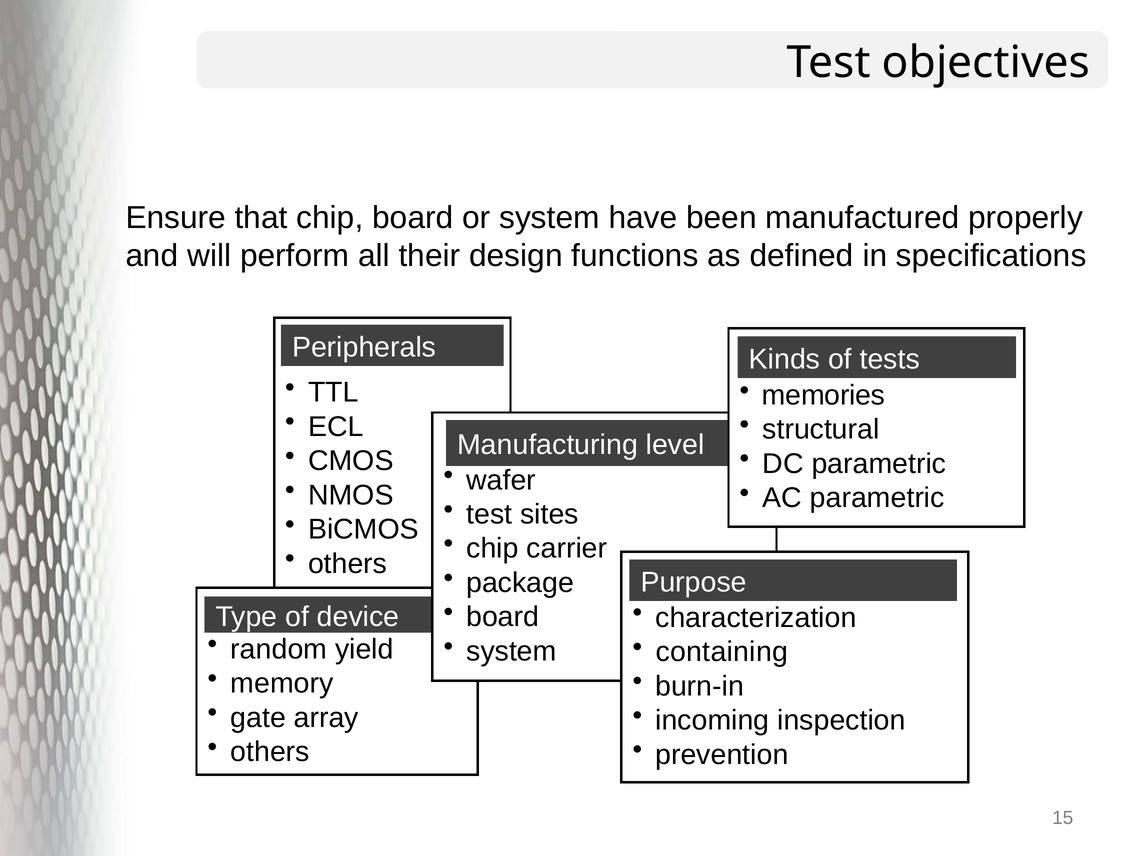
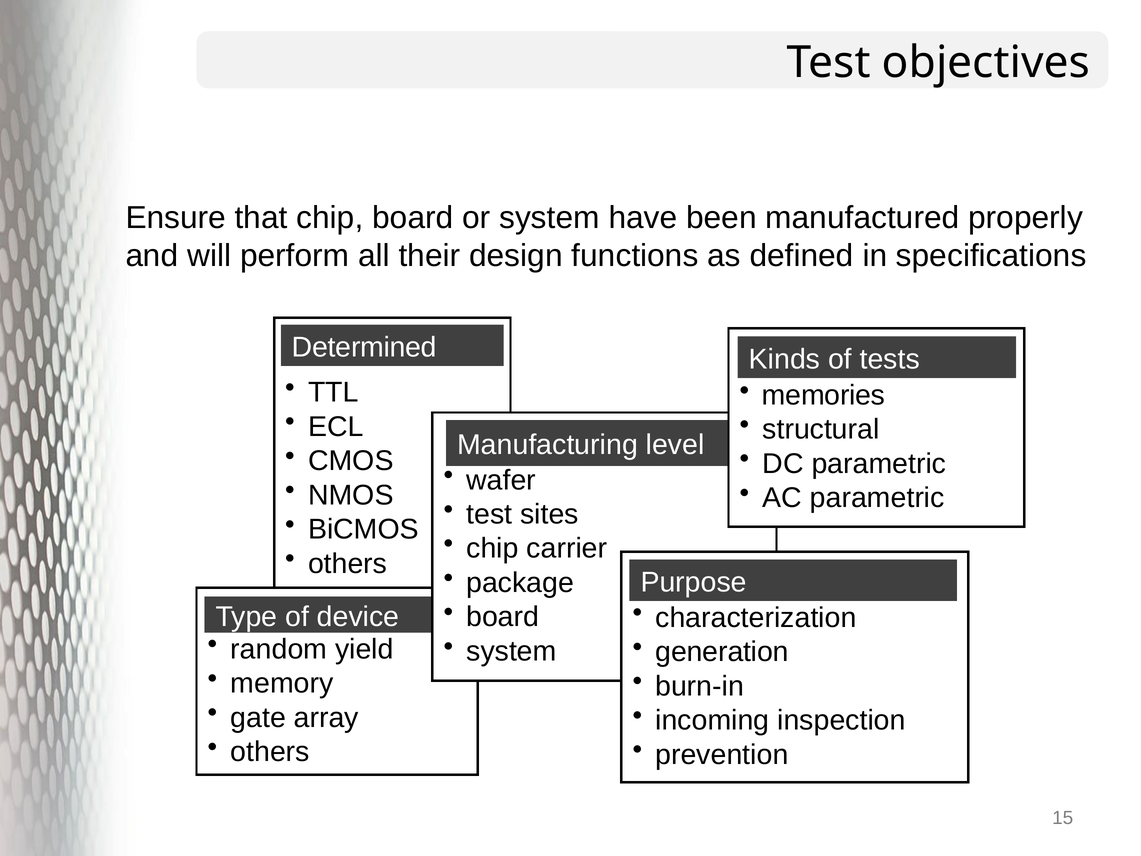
Peripherals: Peripherals -> Determined (364, 347)
containing: containing -> generation (722, 652)
